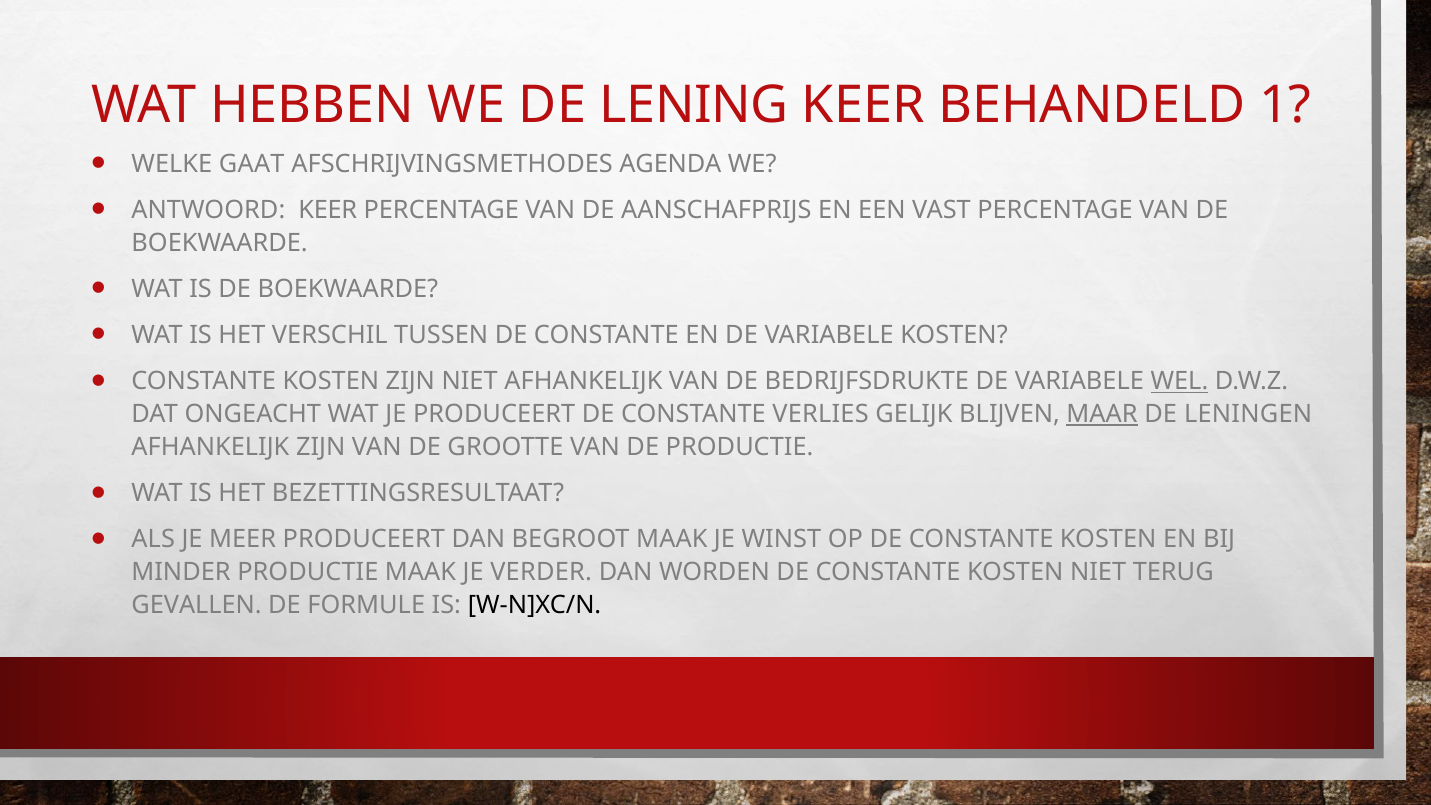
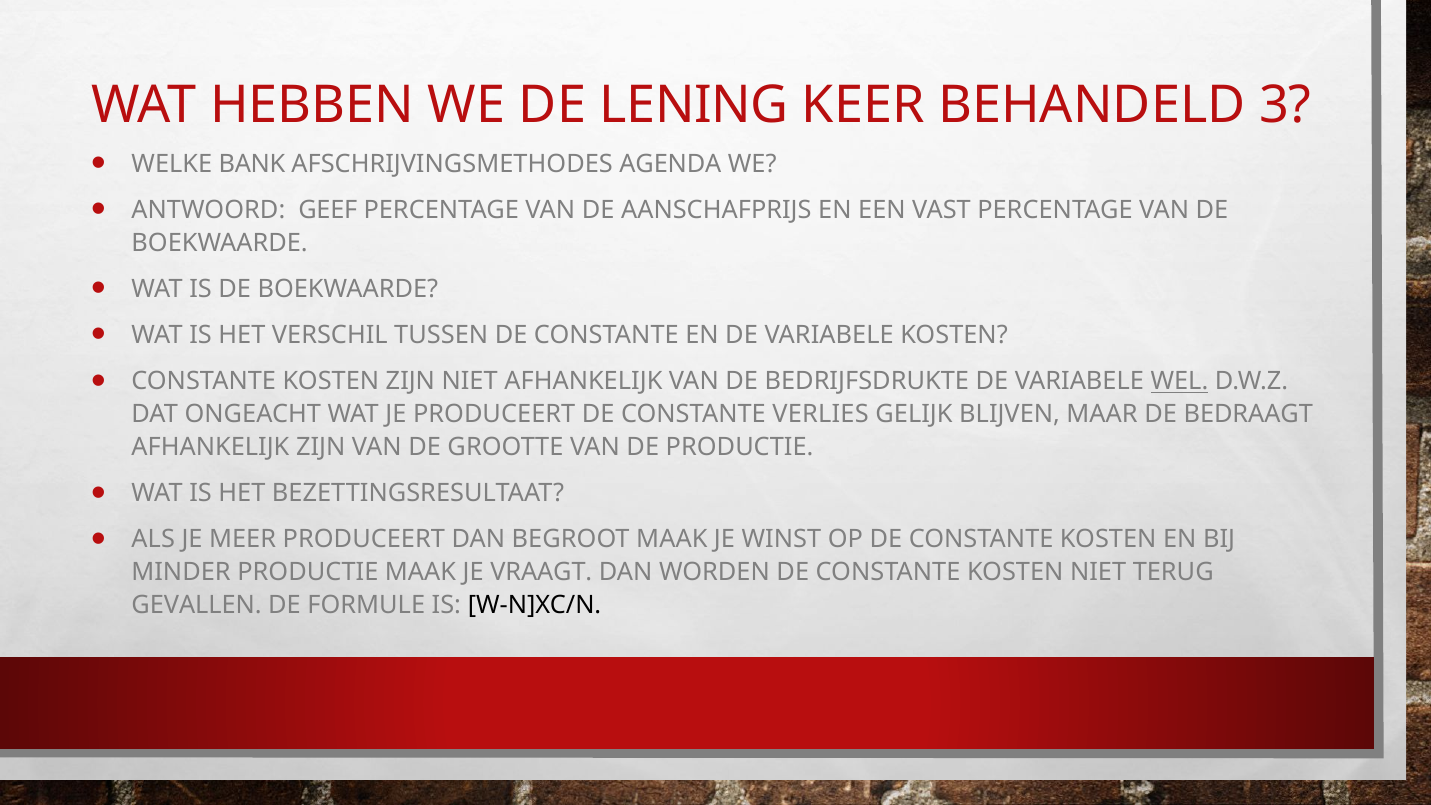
1: 1 -> 3 (1285, 105)
GAAT: GAAT -> BANK (252, 164)
ANTWOORD KEER: KEER -> GEEF (328, 210)
MAAR underline: present -> none (1102, 414)
LENINGEN: LENINGEN -> BEDRAAGT (1248, 414)
VERDER: VERDER -> VRAAGT (541, 572)
